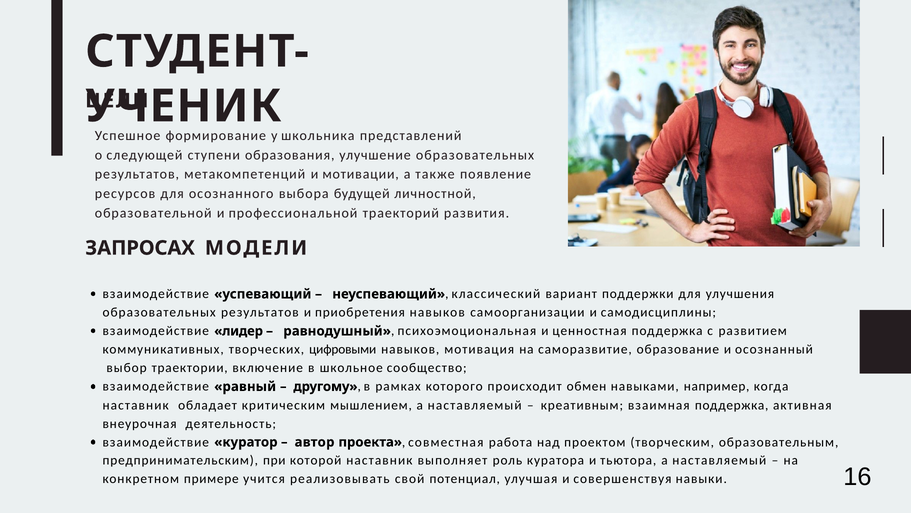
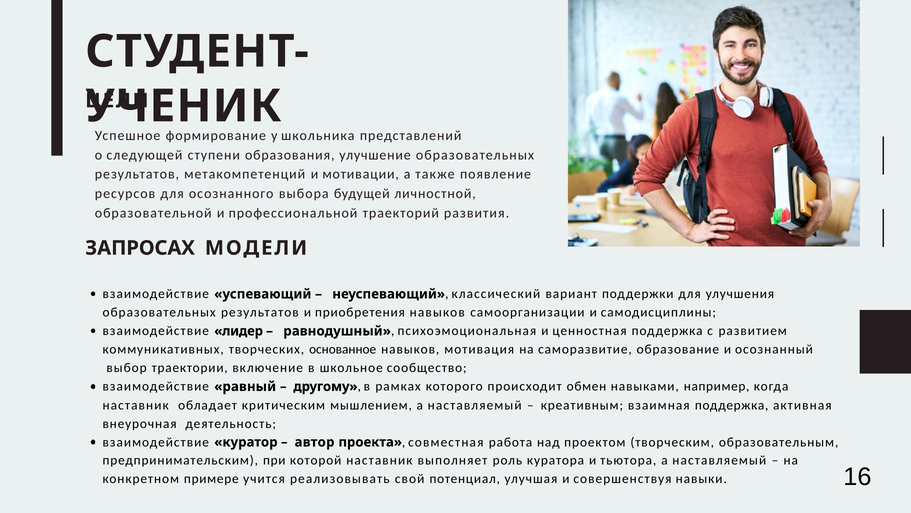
цифровыми: цифровыми -> основанное (343, 349)
